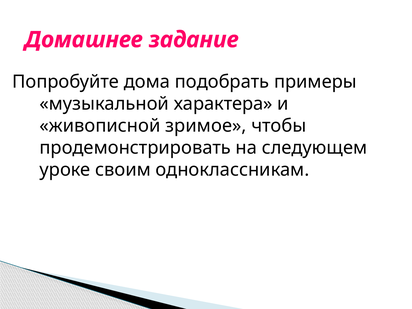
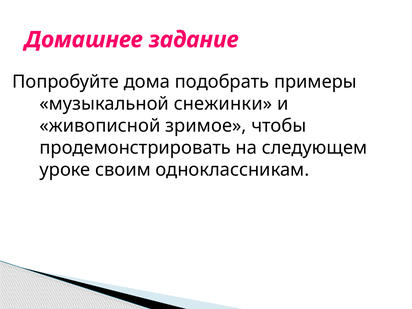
характера: характера -> снежинки (223, 104)
